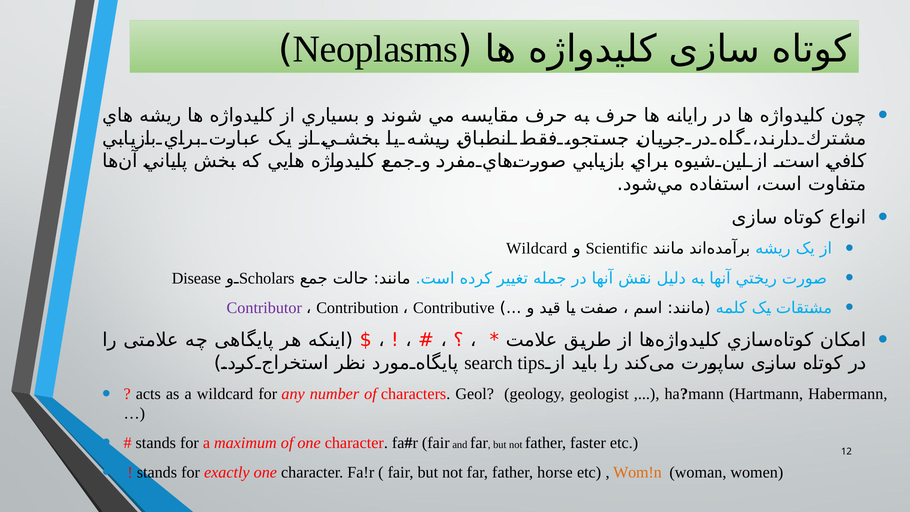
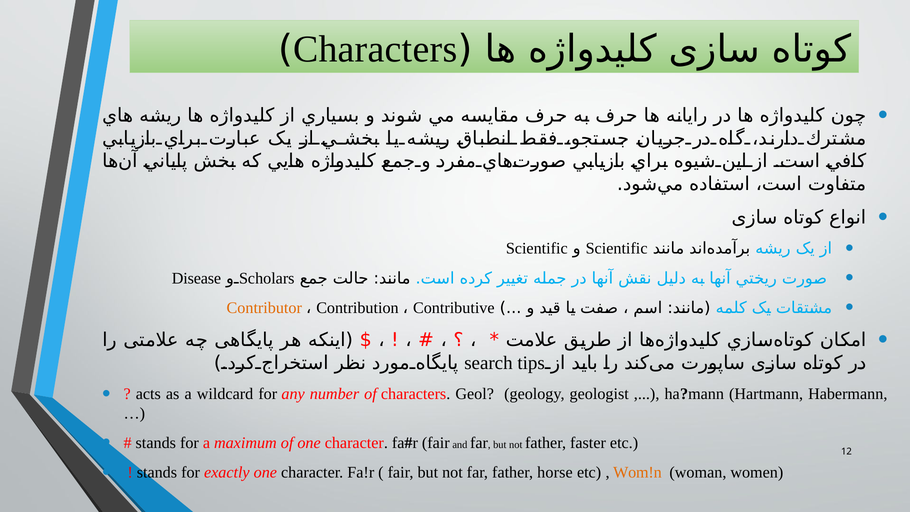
Neoplasms: Neoplasms -> Characters (375, 49)
Wildcard: Wildcard -> Scientific (537, 249)
Contributor colour: purple -> orange (264, 308)
